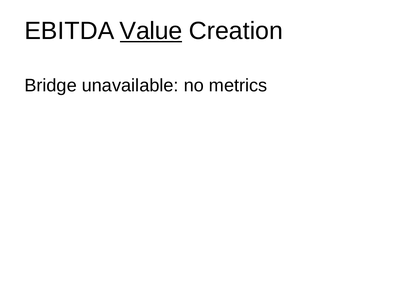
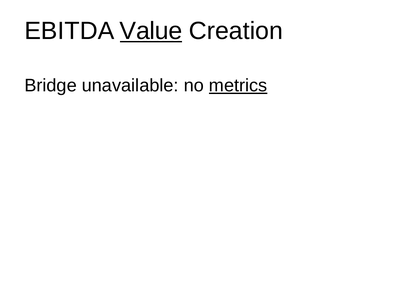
metrics underline: none -> present (238, 86)
